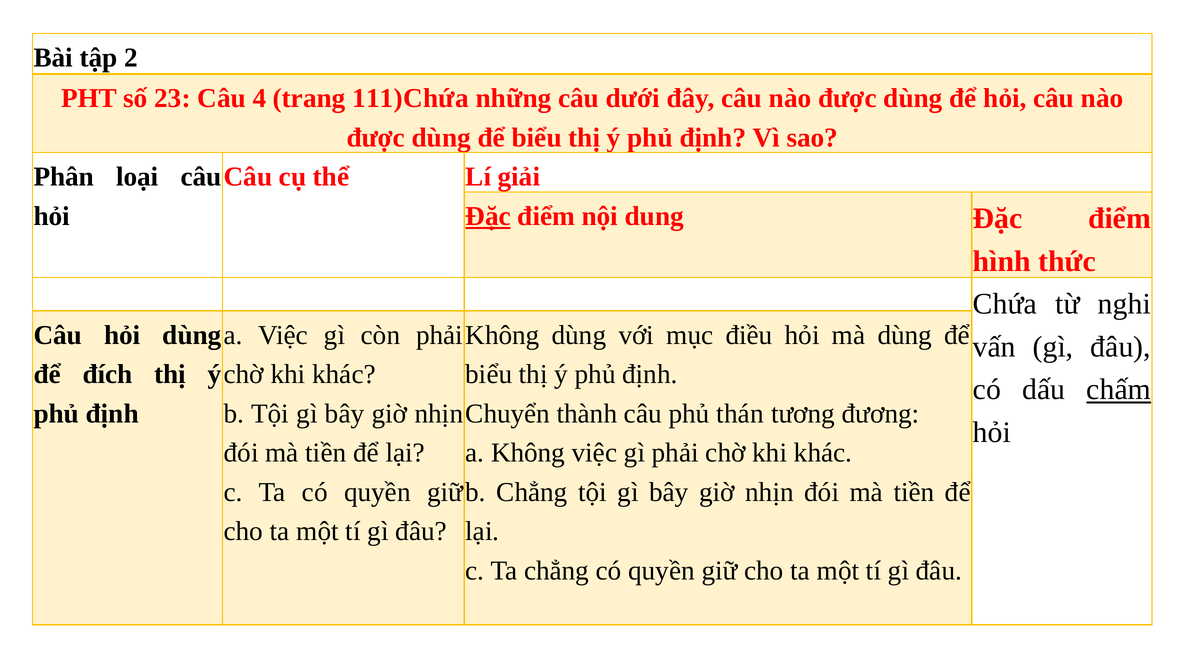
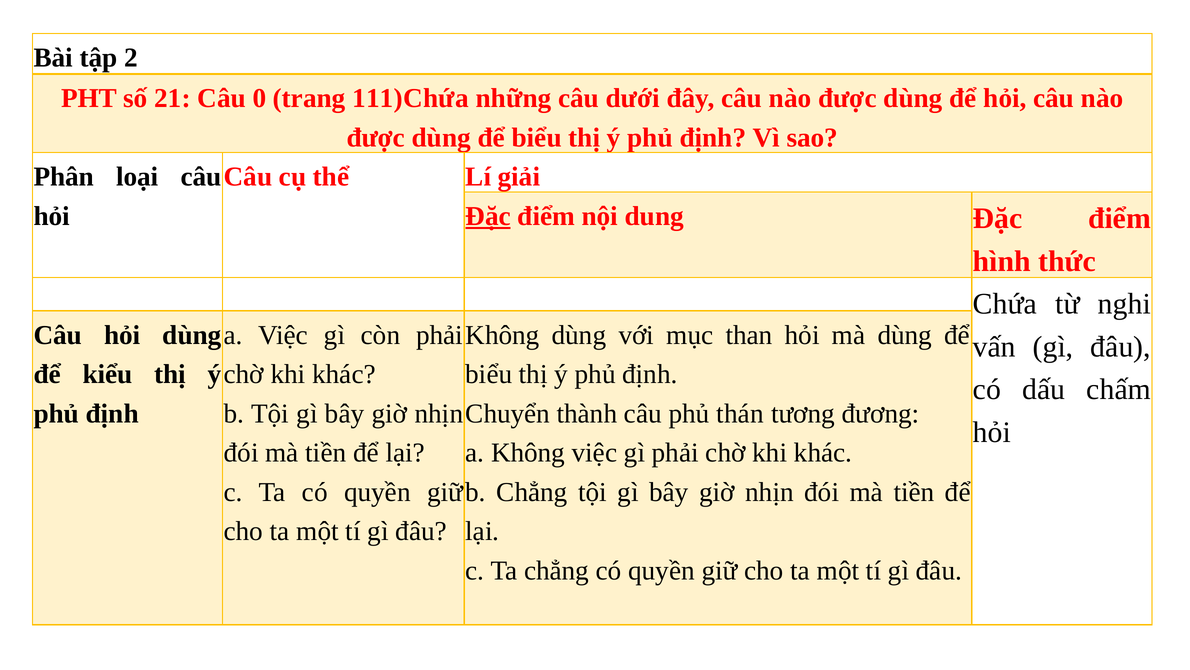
23: 23 -> 21 (172, 98)
4: 4 -> 0 (259, 98)
điều: điều -> than (749, 335)
đích: đích -> kiểu (107, 374)
chấm underline: present -> none (1119, 389)
